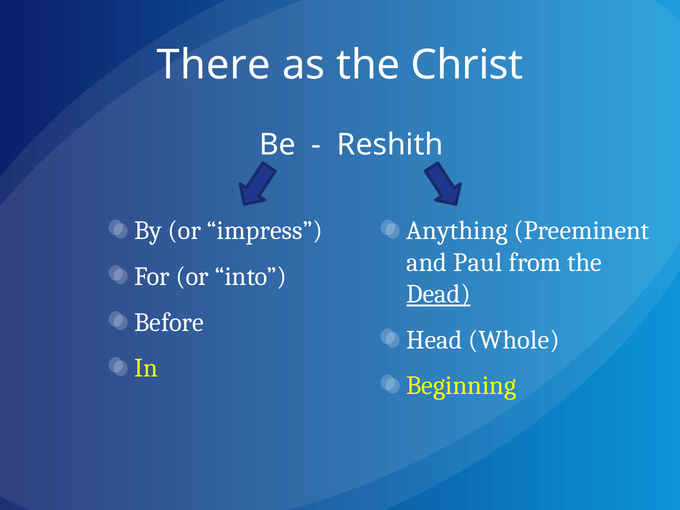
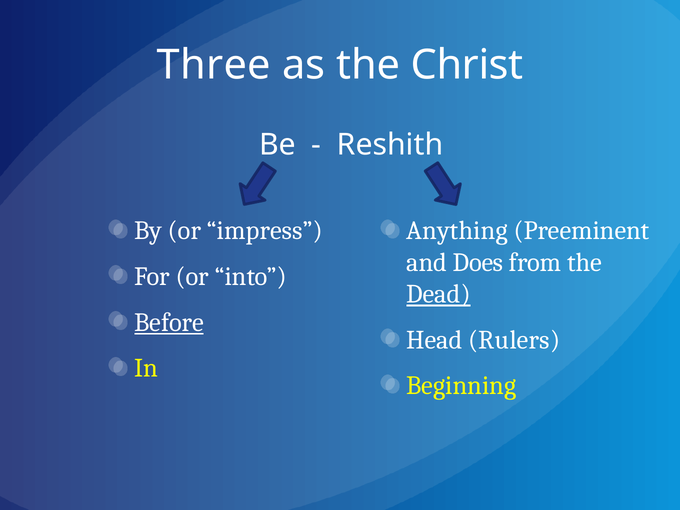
There: There -> Three (214, 65)
Paul: Paul -> Does (478, 262)
Before underline: none -> present (169, 322)
Whole: Whole -> Rulers (514, 340)
